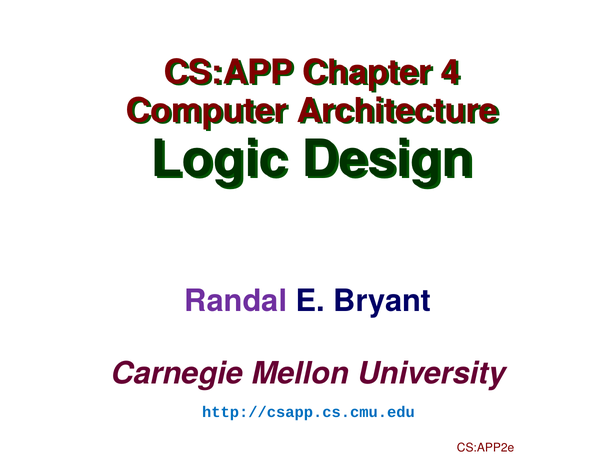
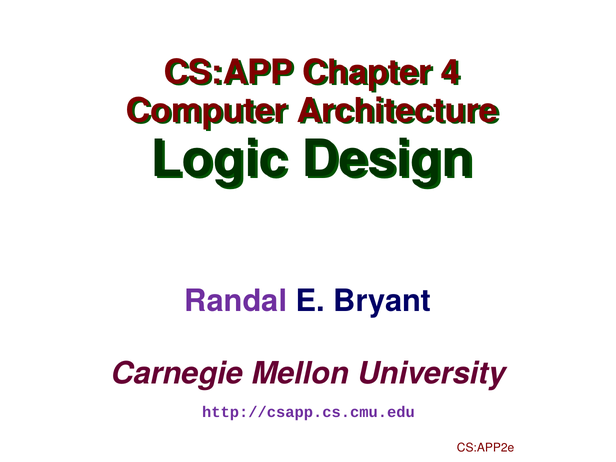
http://csapp.cs.cmu.edu colour: blue -> purple (308, 412)
